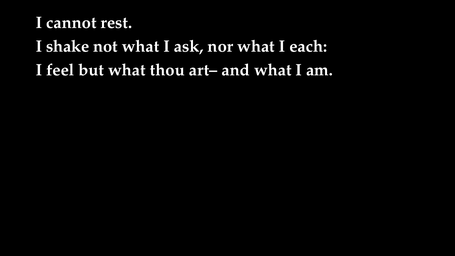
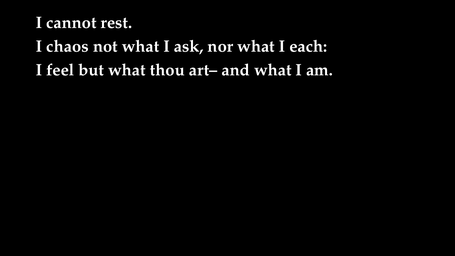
shake: shake -> chaos (68, 46)
